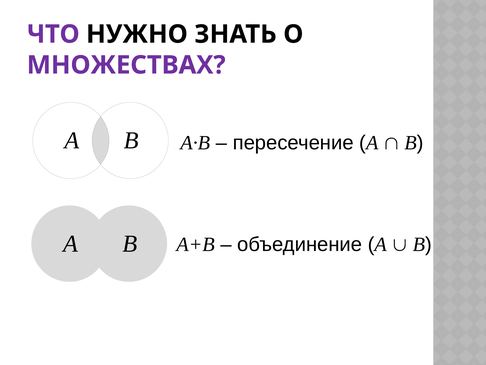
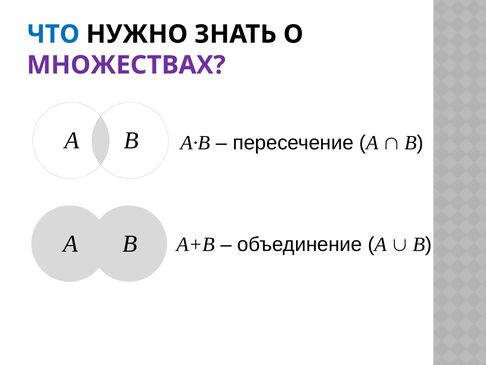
ЧТО colour: purple -> blue (53, 34)
